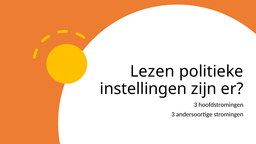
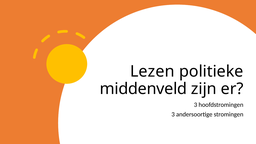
instellingen: instellingen -> middenveld (143, 89)
